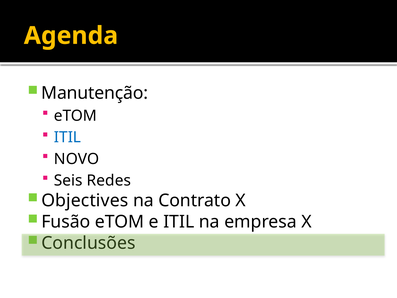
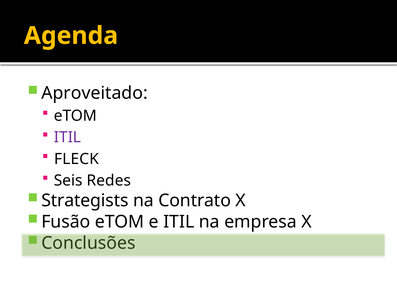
Manutenção: Manutenção -> Aproveitado (95, 93)
ITIL colour: blue -> purple (68, 137)
NOVO: NOVO -> FLECK (77, 159)
Objectives: Objectives -> Strategists (85, 200)
